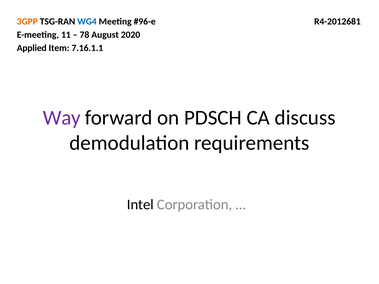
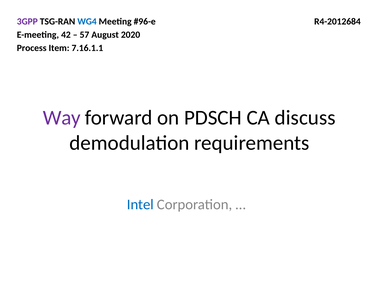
3GPP colour: orange -> purple (27, 22)
R4-2012681: R4-2012681 -> R4-2012684 (337, 22)
11: 11 -> 42 (66, 35)
78: 78 -> 57 (84, 35)
Applied: Applied -> Process (32, 48)
Intel colour: black -> blue (140, 205)
